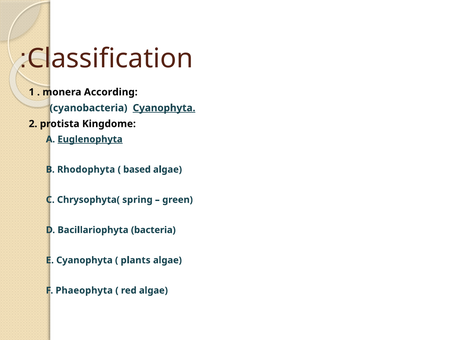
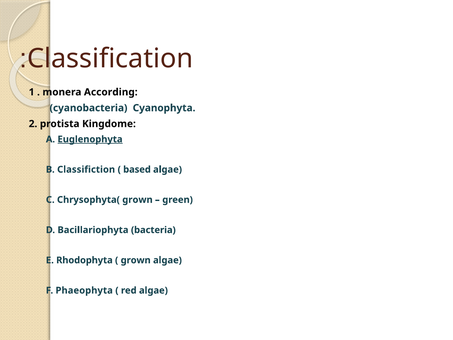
Cyanophyta underline: present -> none (164, 108)
Rhodophyta: Rhodophyta -> Classifiction (86, 169)
Chrysophyta( spring: spring -> grown (137, 200)
E Cyanophyta: Cyanophyta -> Rhodophyta (84, 260)
plants: plants -> grown (136, 260)
